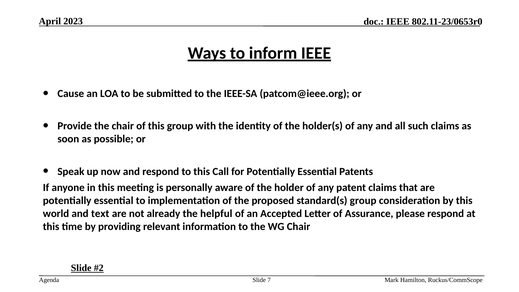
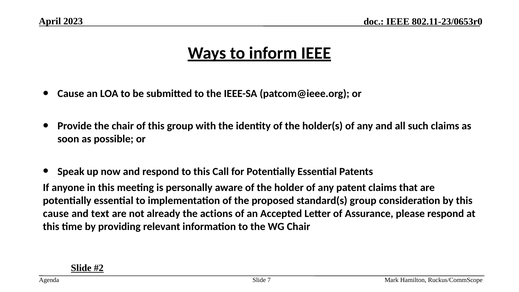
world: world -> cause (56, 214)
helpful: helpful -> actions (216, 214)
